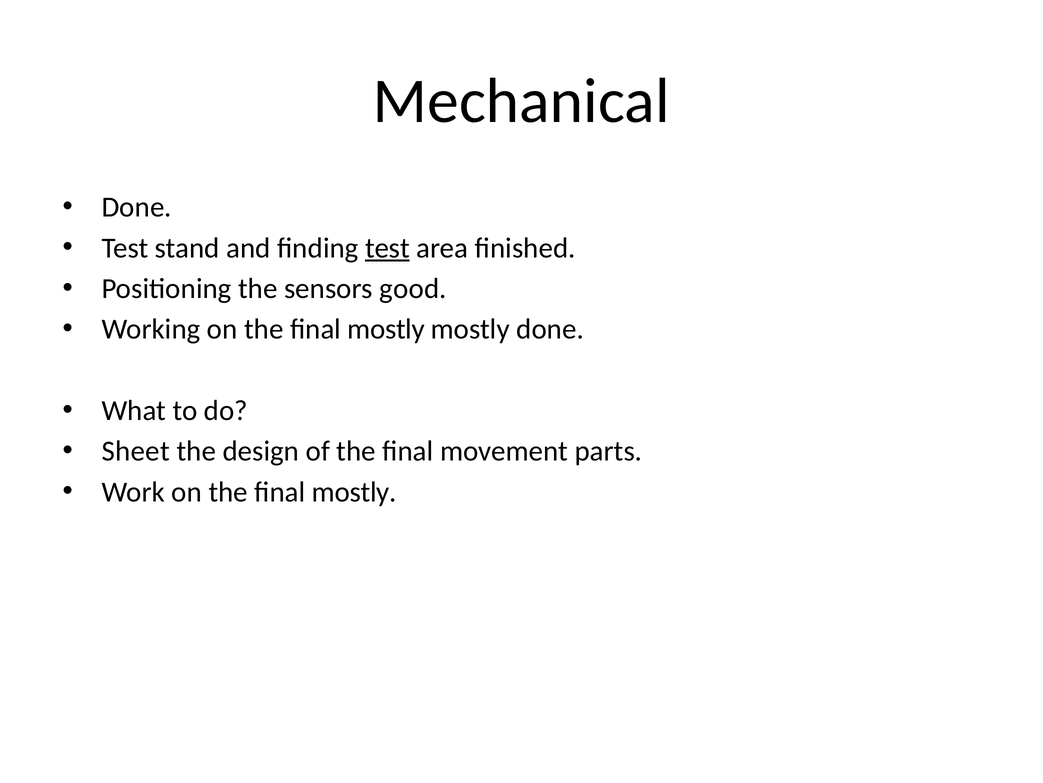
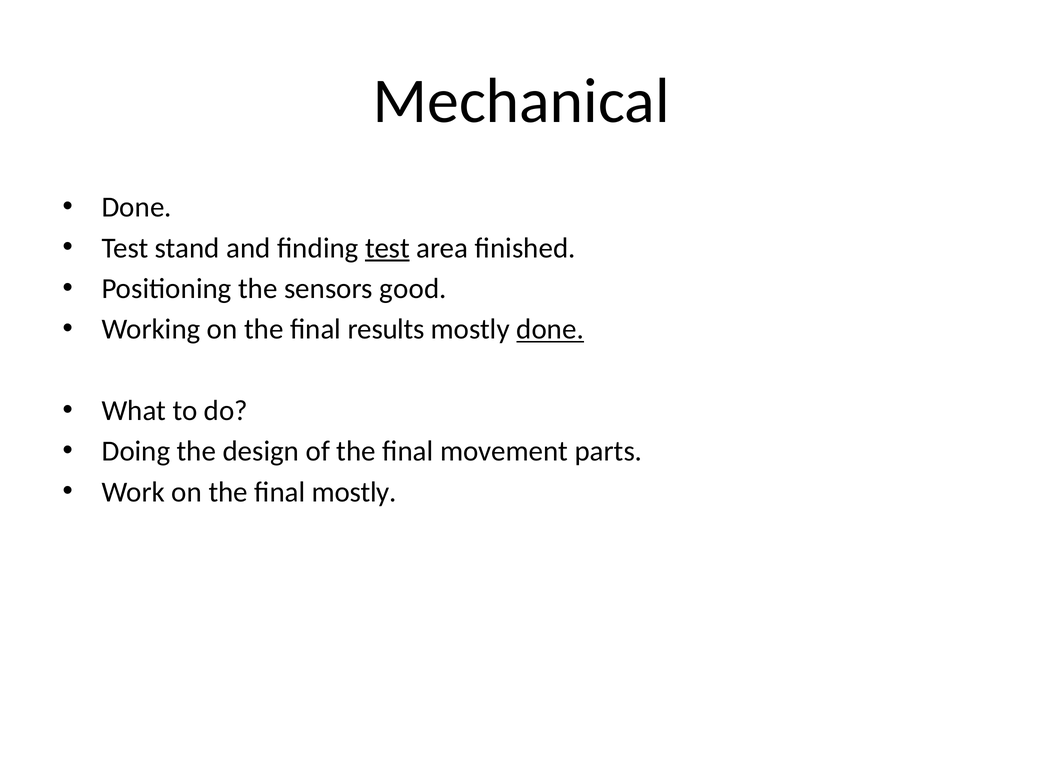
mostly: mostly -> results (386, 329)
done underline: none -> present (550, 329)
Sheet: Sheet -> Doing (136, 451)
